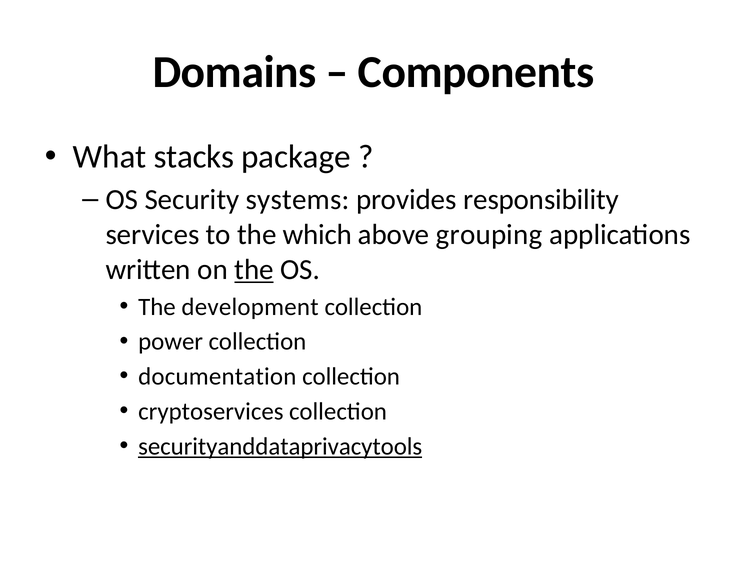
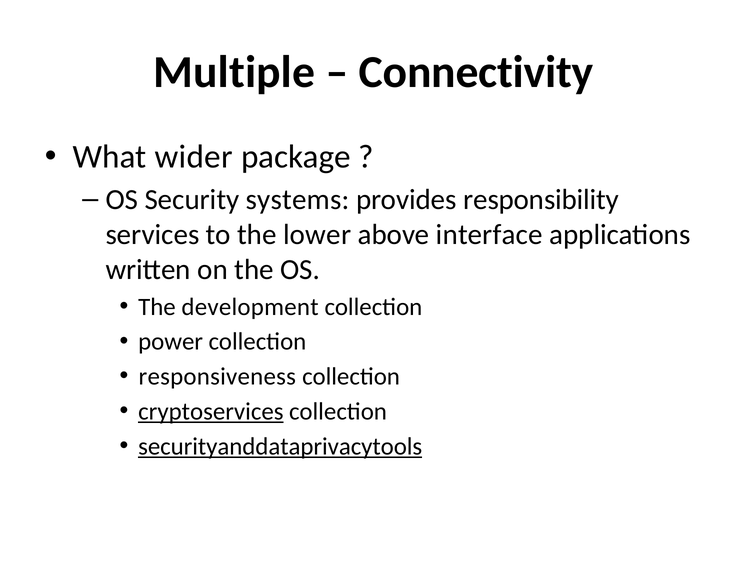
Domains: Domains -> Multiple (234, 72)
Components: Components -> Connectivity (476, 72)
stacks: stacks -> wider (194, 157)
which: which -> lower (317, 234)
grouping: grouping -> interface (489, 234)
the underline: present -> none (254, 269)
documentation: documentation -> responsiveness (217, 376)
cryptoservices underline: none -> present (211, 411)
